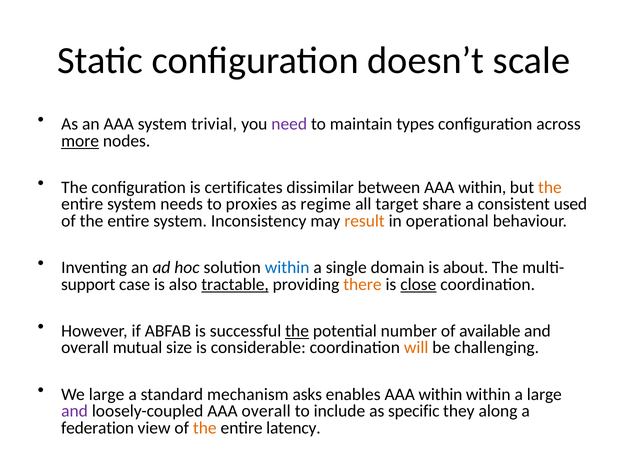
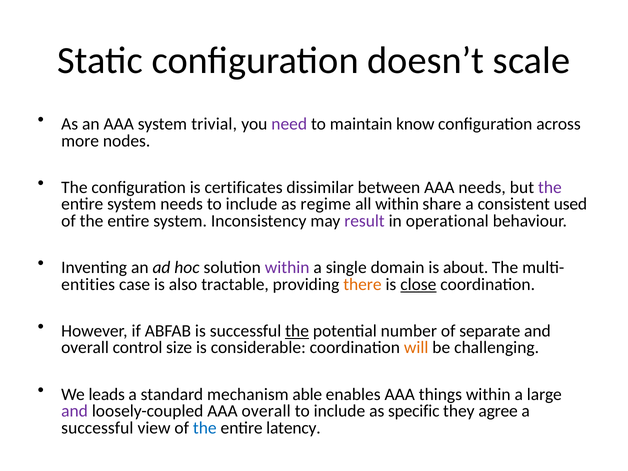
types: types -> know (415, 124)
more underline: present -> none (80, 141)
between AAA within: within -> needs (482, 187)
the colour: orange -> purple (550, 187)
needs to proxies: proxies -> include (251, 204)
all target: target -> within (397, 204)
result colour: orange -> purple (364, 221)
within colour: blue -> purple (287, 268)
support: support -> entities (88, 284)
tractable underline: present -> none (235, 284)
available: available -> separate (490, 331)
mutual: mutual -> control (138, 348)
We large: large -> leads (107, 394)
asks: asks -> able (307, 394)
enables AAA within: within -> things (440, 394)
along: along -> agree (498, 411)
federation: federation -> successful (97, 428)
the colour: orange -> blue (205, 428)
